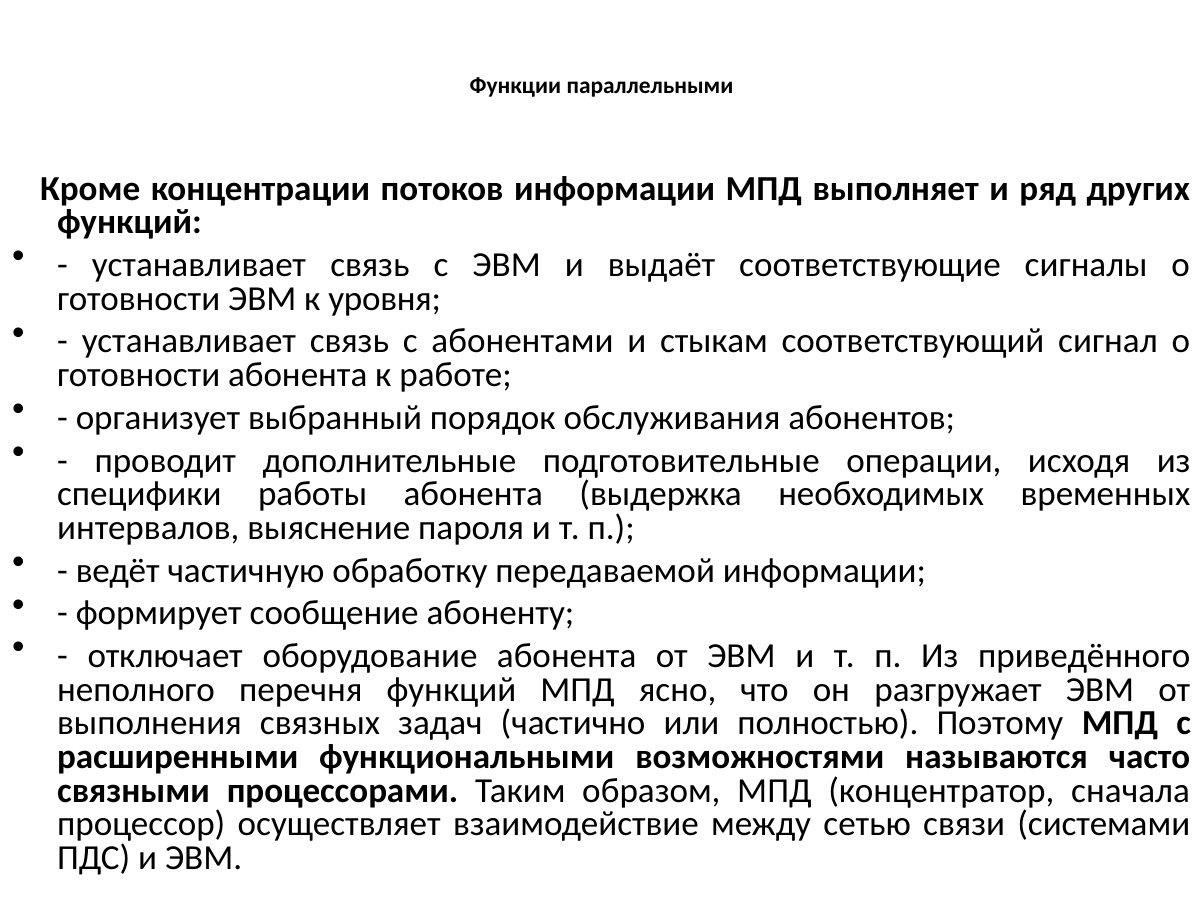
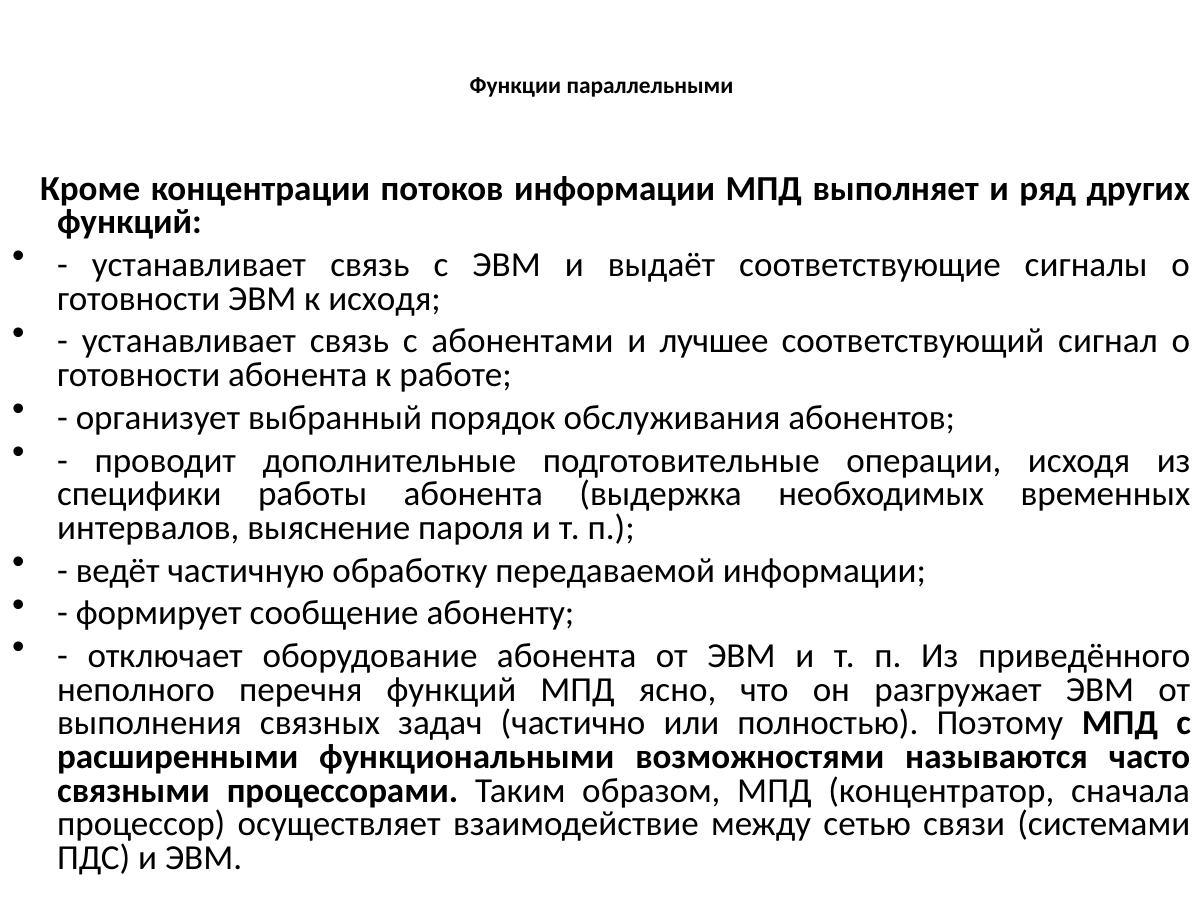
к уровня: уровня -> исходя (385, 299)
стыкам: стыкам -> лучшее (714, 341)
